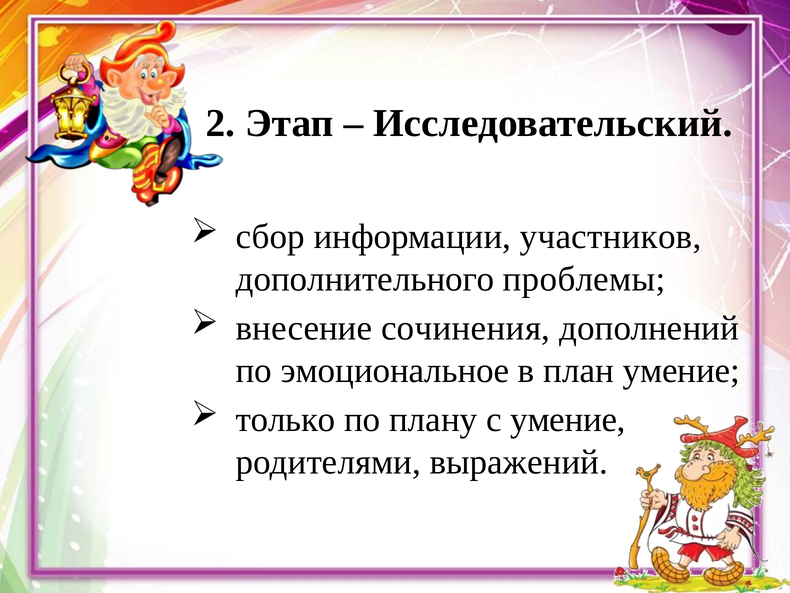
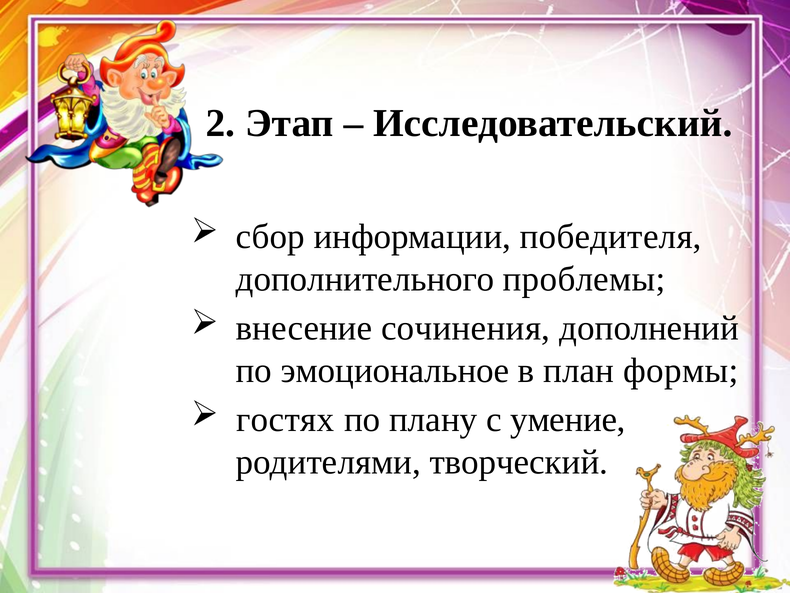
участников: участников -> победителя (611, 237)
план умение: умение -> формы (681, 370)
только: только -> гостях (285, 419)
выражений: выражений -> творческий (519, 462)
